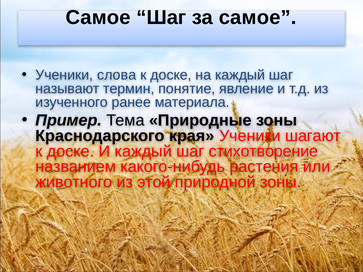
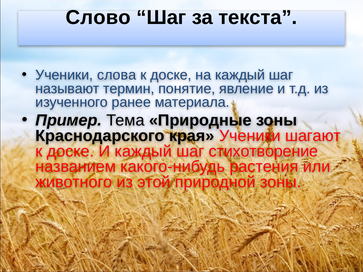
Самое: Самое -> Слово (98, 17)
за самое: самое -> текста (258, 17)
